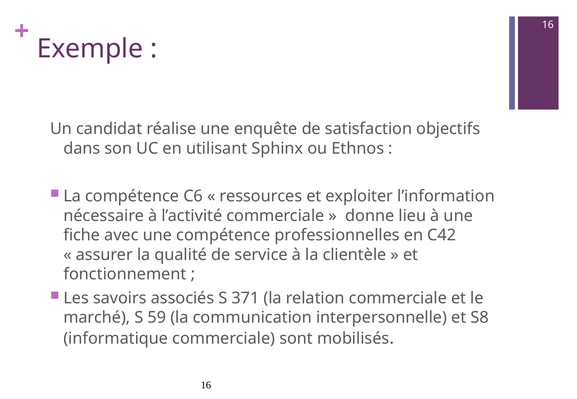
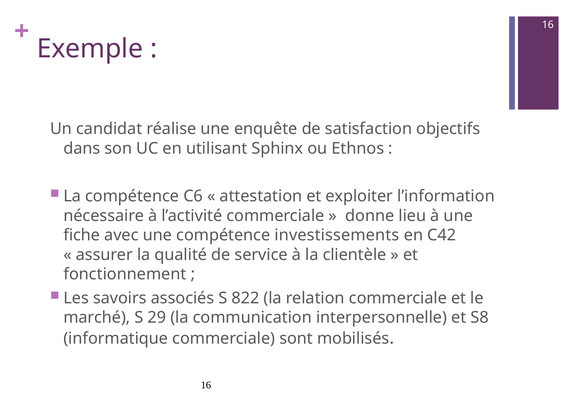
ressources: ressources -> attestation (261, 196)
professionnelles: professionnelles -> investissements (337, 235)
371: 371 -> 822 (245, 298)
59: 59 -> 29 (157, 318)
